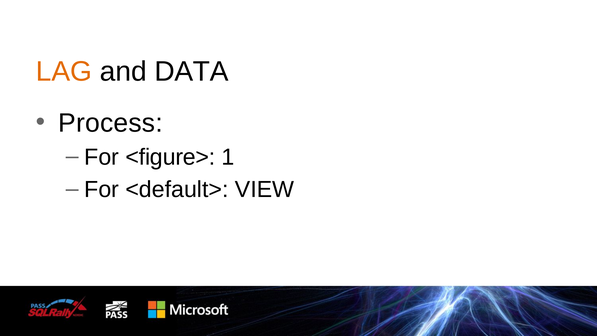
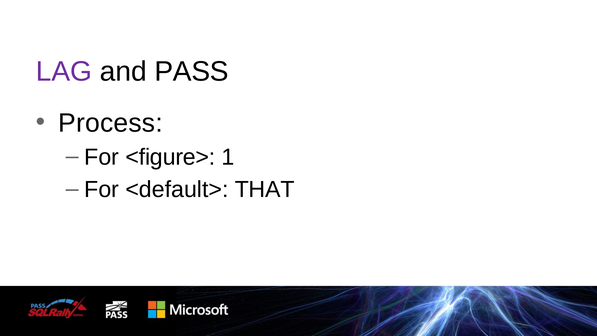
LAG colour: orange -> purple (64, 71)
DATA: DATA -> PASS (191, 71)
VIEW: VIEW -> THAT (265, 190)
